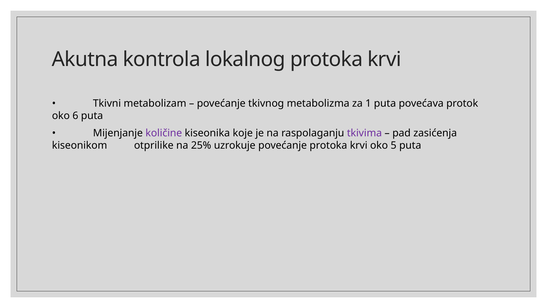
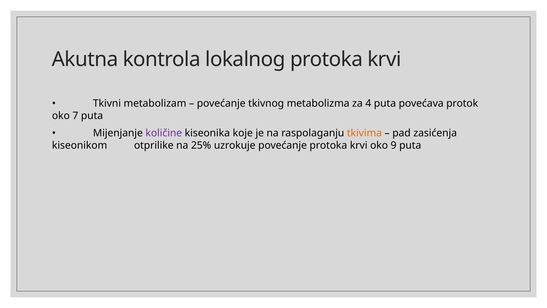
1: 1 -> 4 (368, 103)
6: 6 -> 7 (75, 116)
tkivima colour: purple -> orange (364, 133)
5: 5 -> 9 (394, 145)
